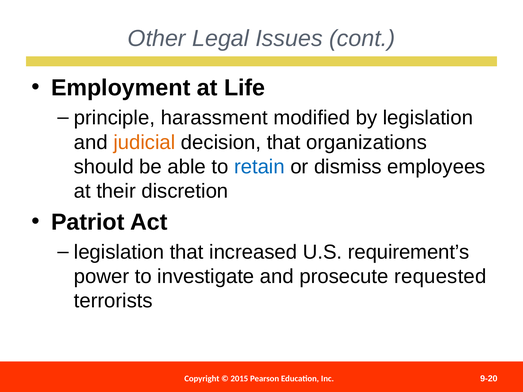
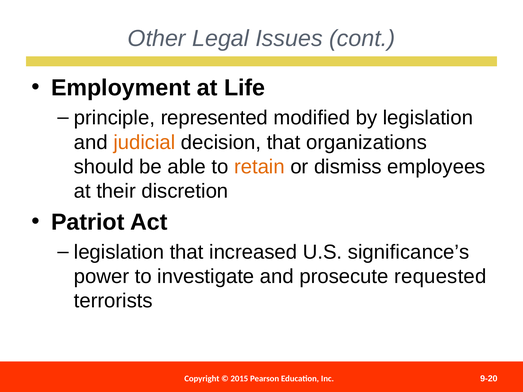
harassment: harassment -> represented (214, 118)
retain colour: blue -> orange (259, 167)
requirement’s: requirement’s -> significance’s (409, 252)
